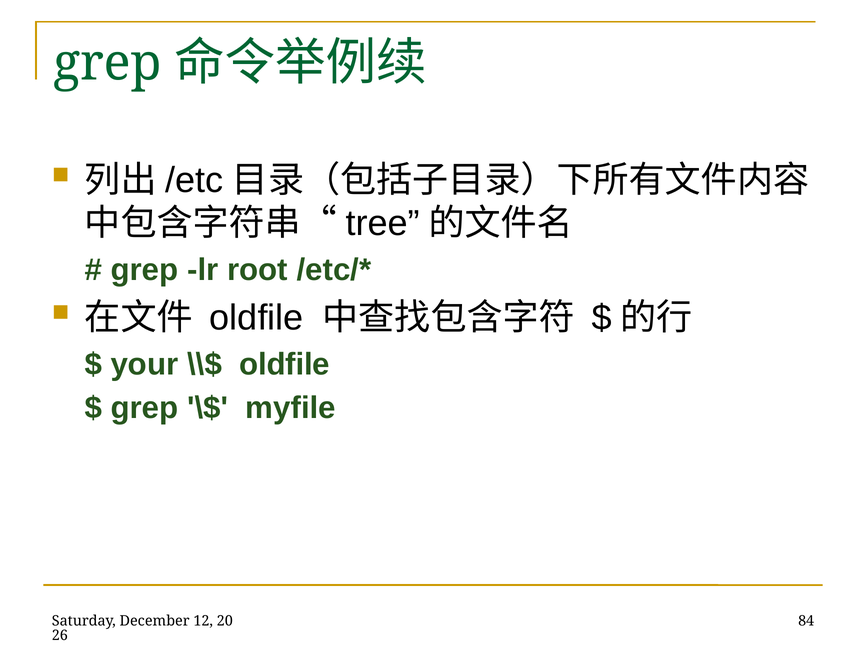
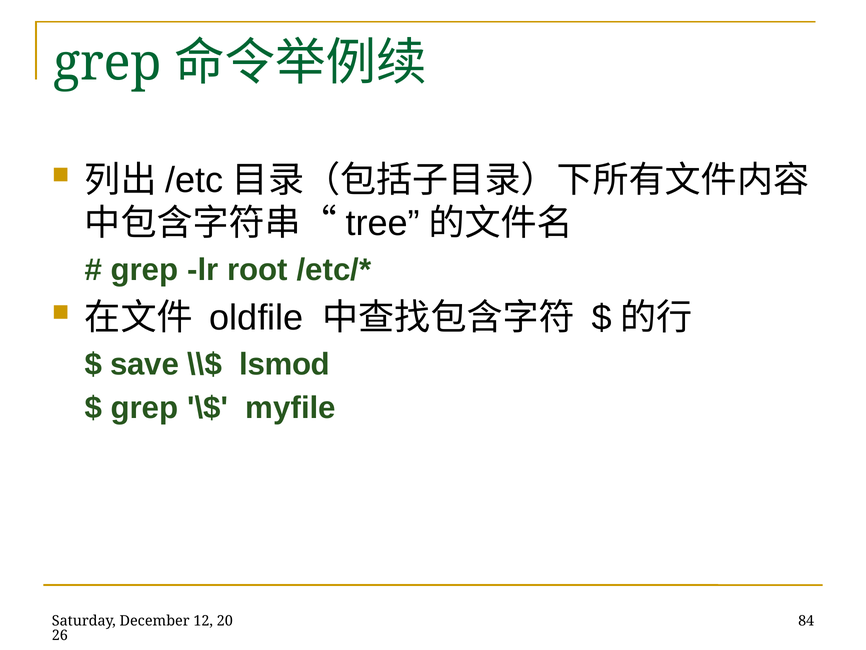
your: your -> save (145, 364)
oldfile: oldfile -> lsmod (285, 364)
